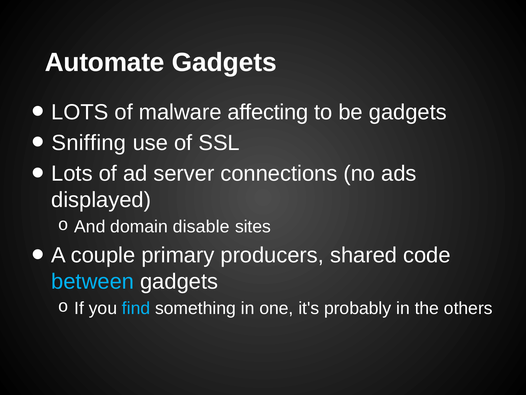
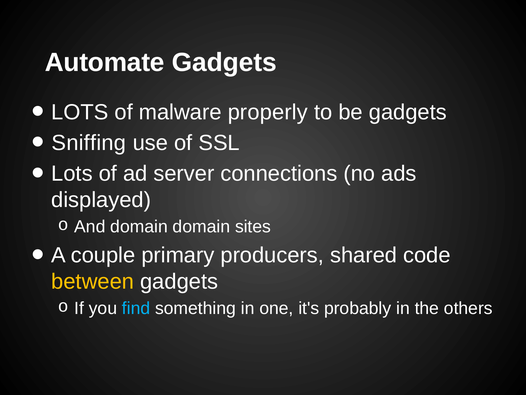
affecting: affecting -> properly (268, 112)
domain disable: disable -> domain (201, 227)
between colour: light blue -> yellow (93, 281)
